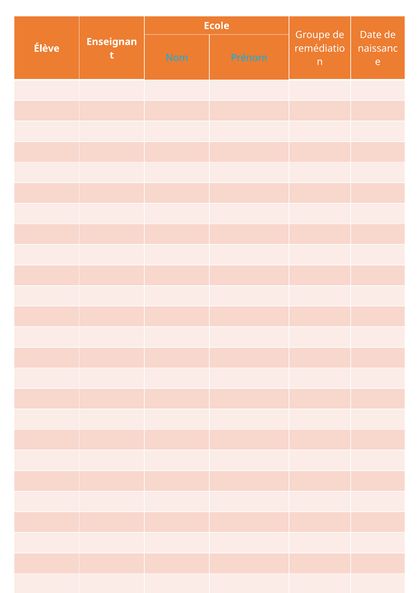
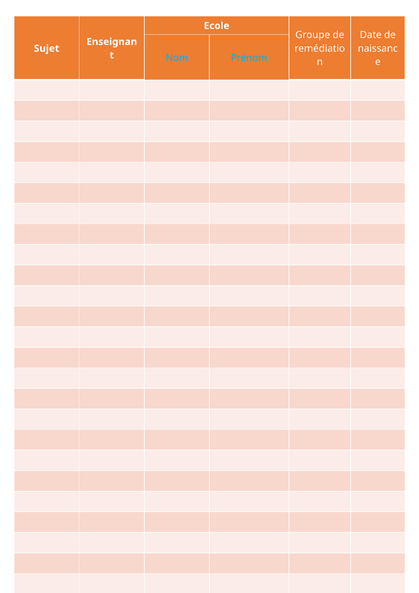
Élève: Élève -> Sujet (47, 48)
